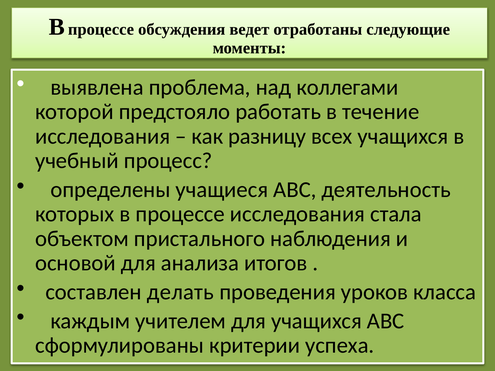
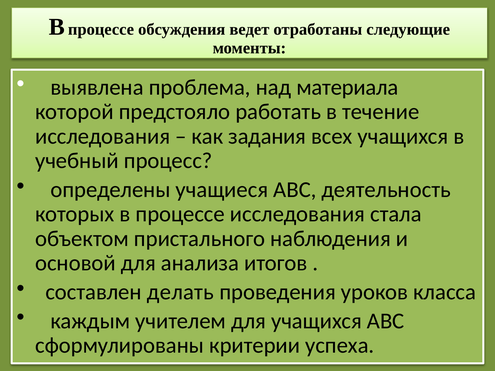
коллегами: коллегами -> материала (347, 87)
разницу: разницу -> задания (267, 136)
